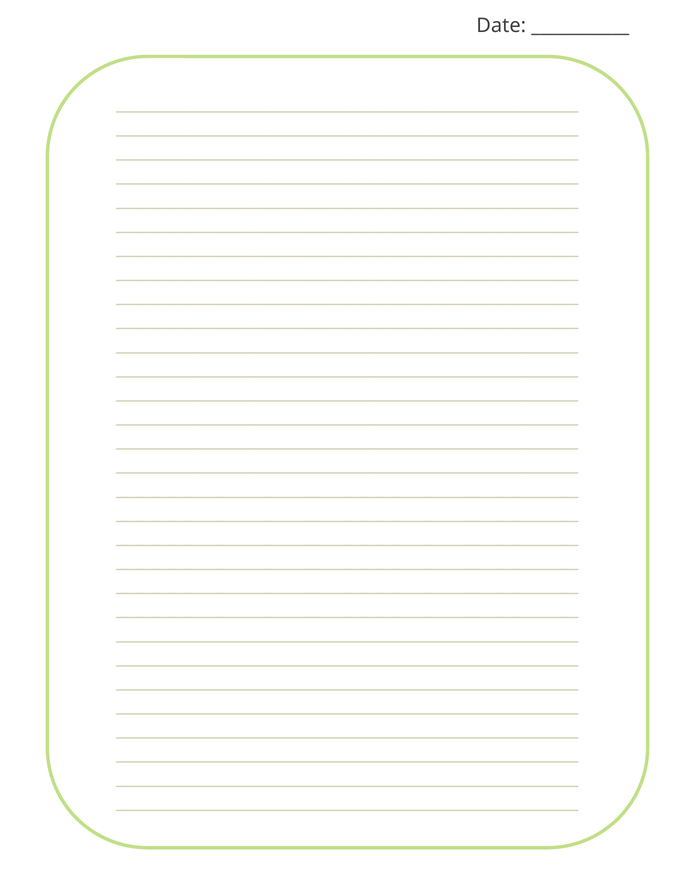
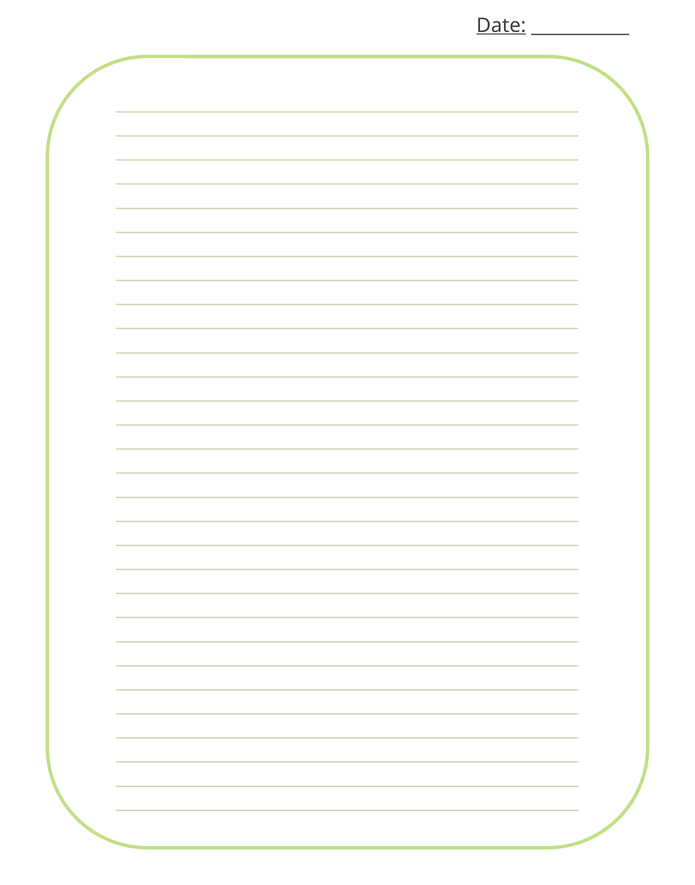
Date underline: none -> present (501, 25)
